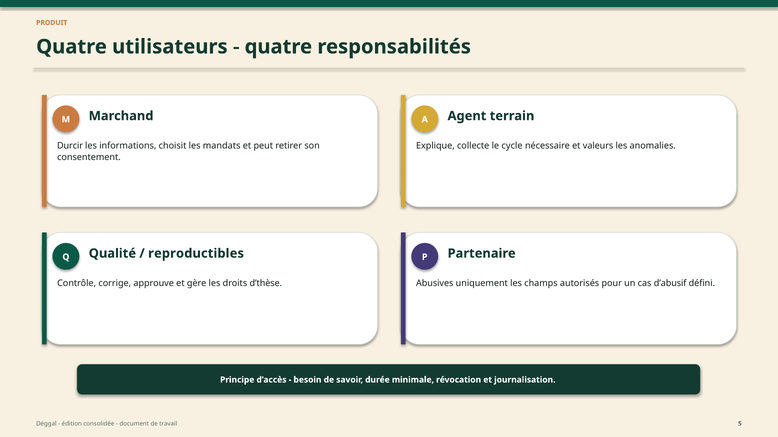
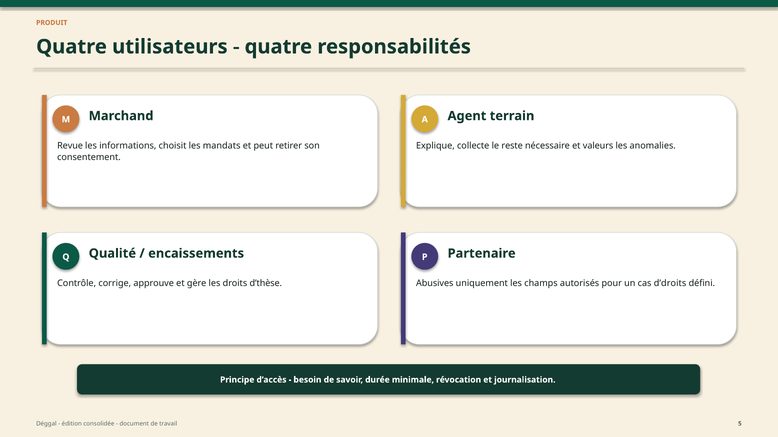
Durcir: Durcir -> Revue (70, 146)
cycle: cycle -> reste (512, 146)
reproductibles: reproductibles -> encaissements (196, 254)
d’abusif: d’abusif -> d’droits (670, 284)
